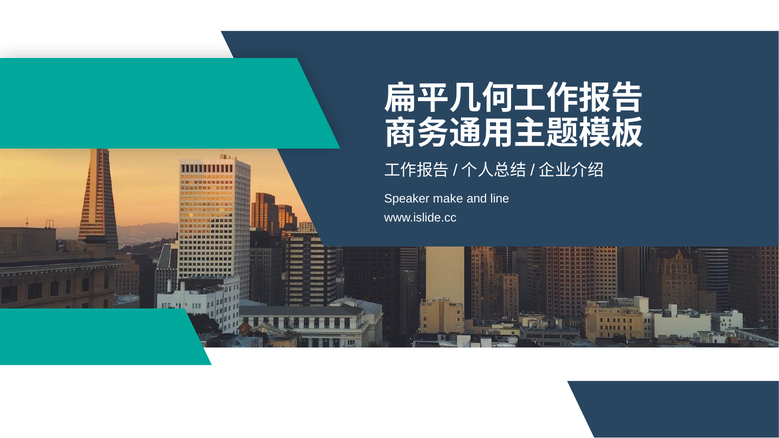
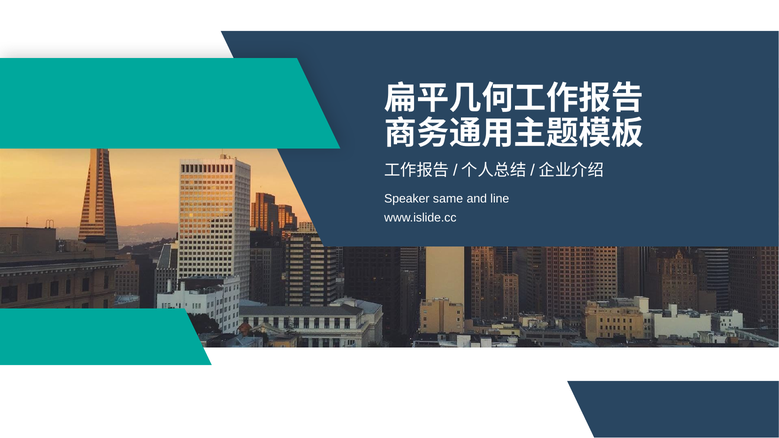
make: make -> same (448, 199)
